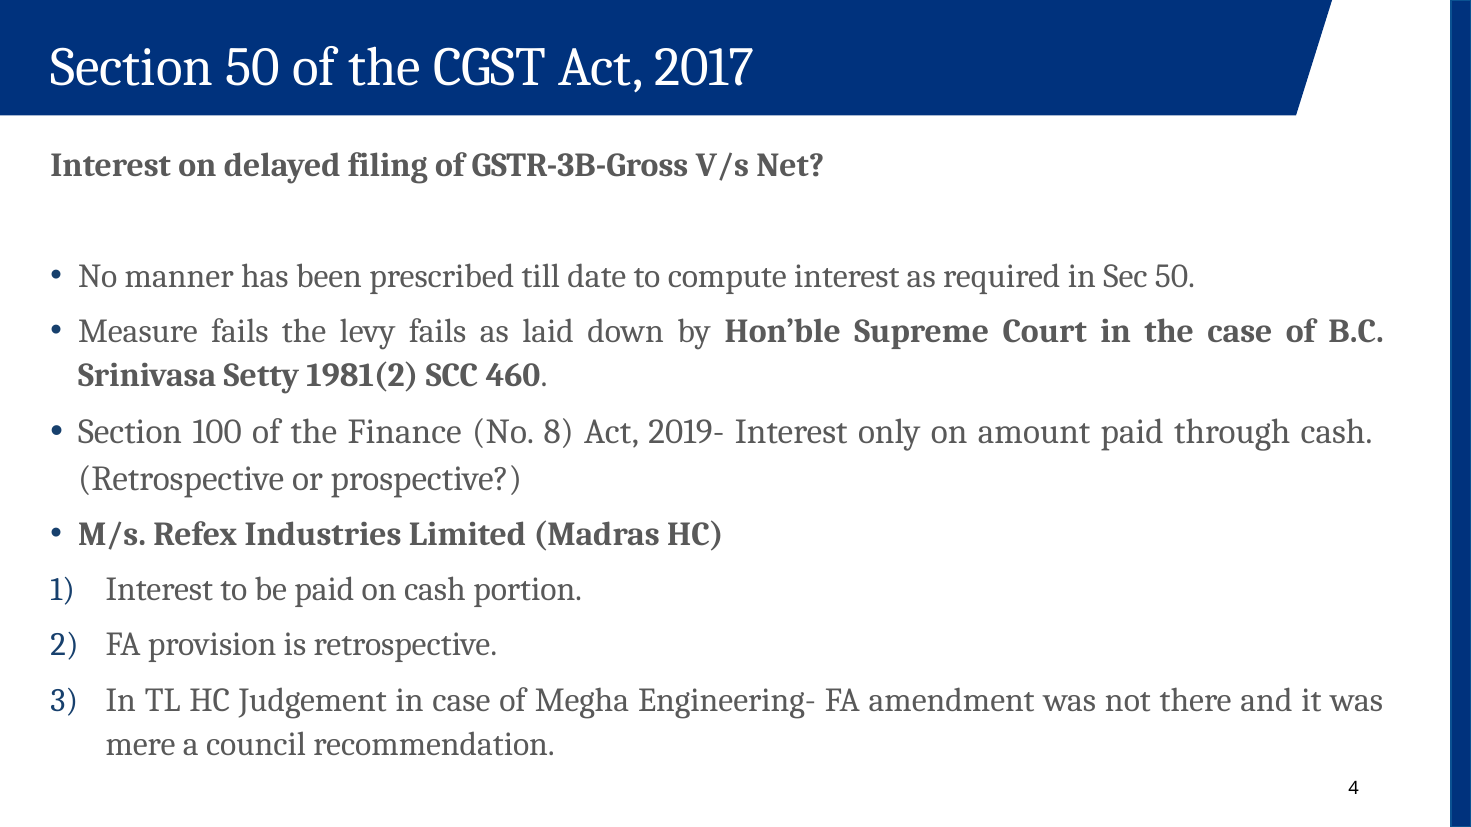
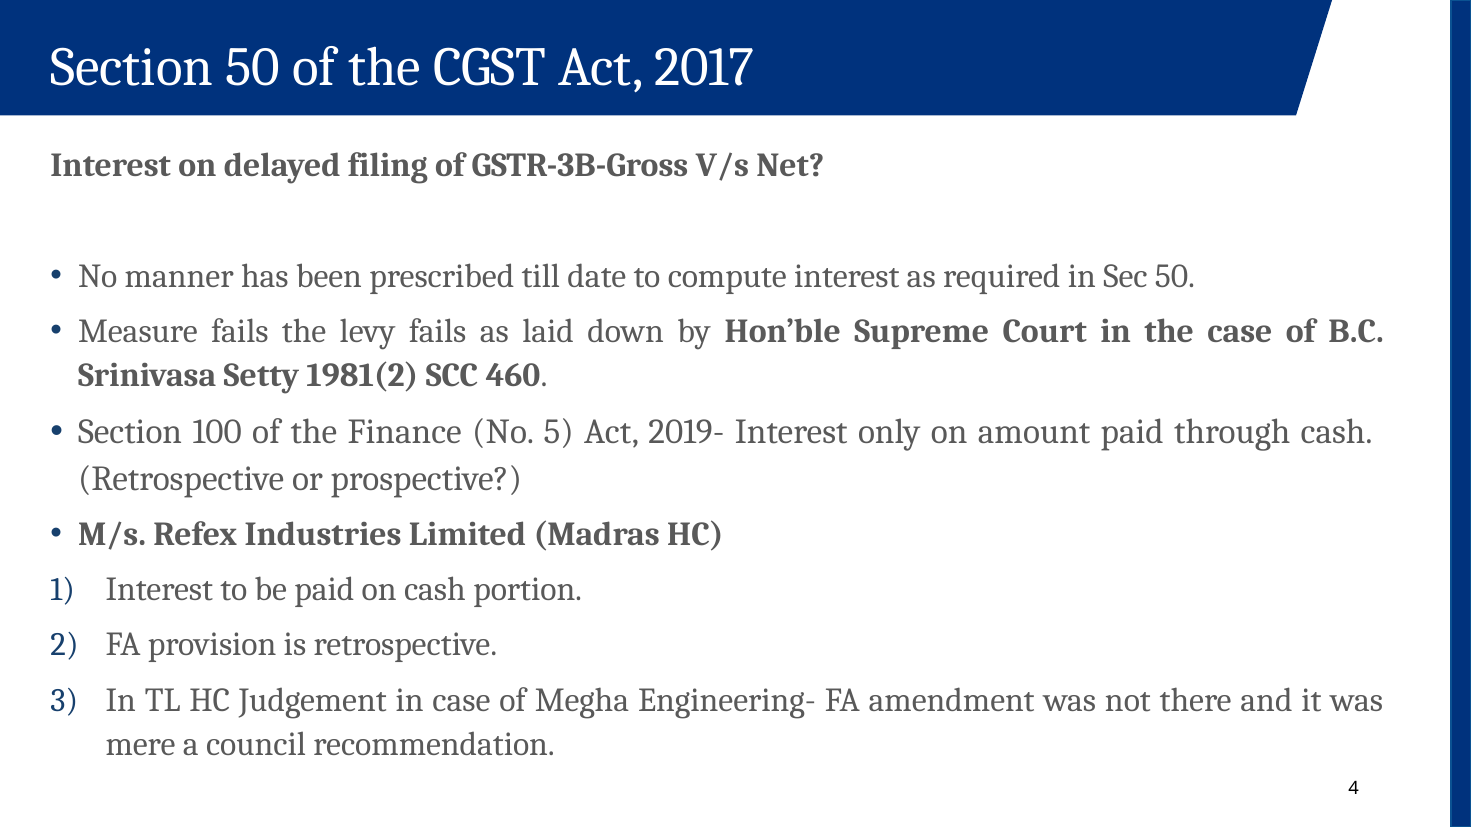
8: 8 -> 5 (559, 432)
